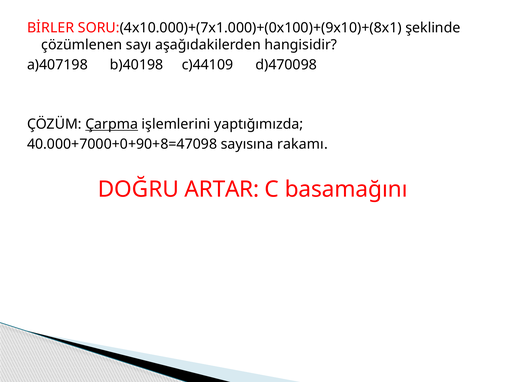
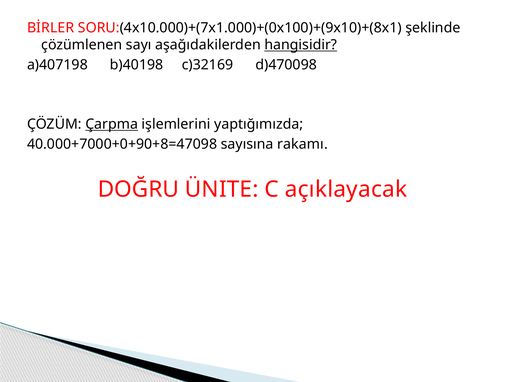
hangisidir underline: none -> present (301, 45)
c)44109: c)44109 -> c)32169 (208, 65)
ARTAR: ARTAR -> ÜNITE (222, 189)
basamağını: basamağını -> açıklayacak (346, 189)
